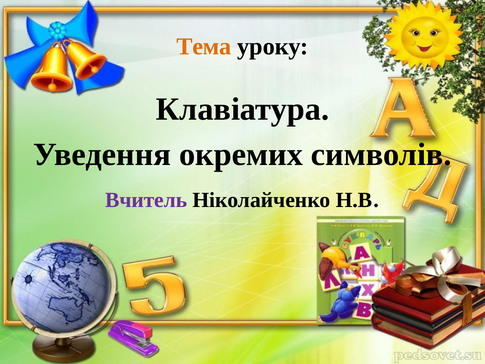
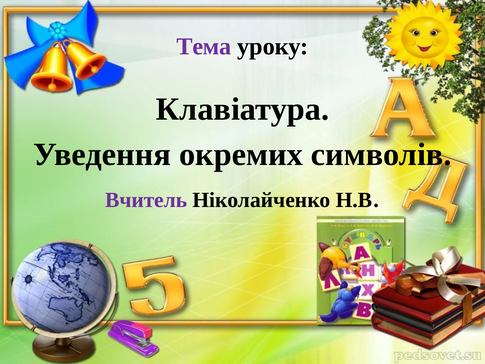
Тема colour: orange -> purple (204, 47)
